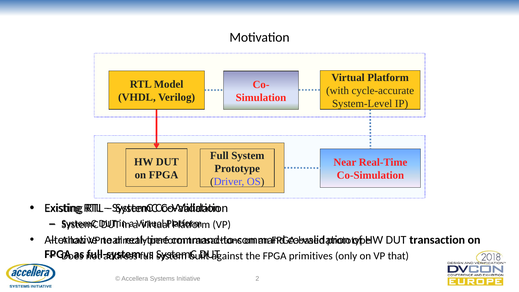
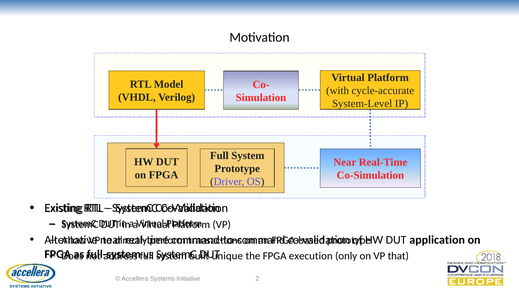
transaction: transaction -> application (437, 240)
against: against -> unique (227, 256)
primitives: primitives -> execution (311, 256)
